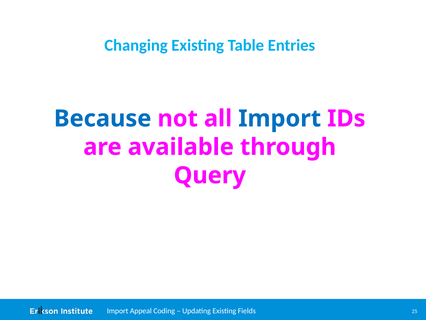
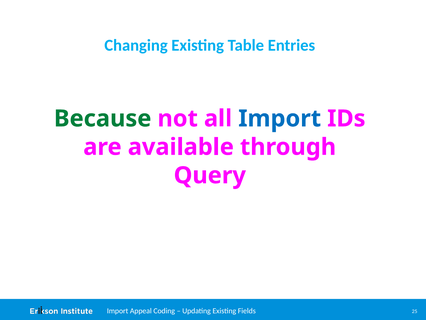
Because colour: blue -> green (103, 118)
